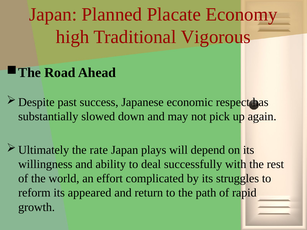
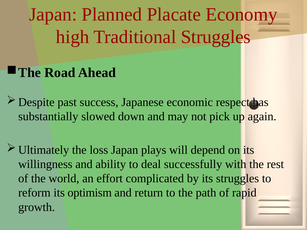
Traditional Vigorous: Vigorous -> Struggles (216, 37)
rate: rate -> loss (99, 150)
appeared: appeared -> optimism (90, 193)
